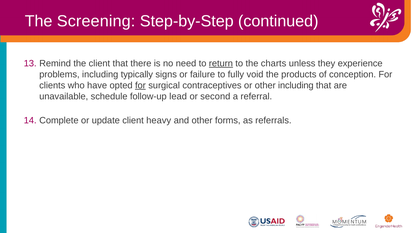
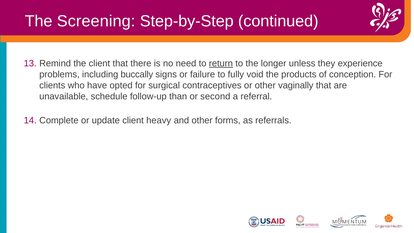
charts: charts -> longer (274, 63)
typically: typically -> buccally (137, 74)
for underline: present -> none (140, 85)
other including: including -> vaginally (296, 85)
lead: lead -> than (178, 96)
